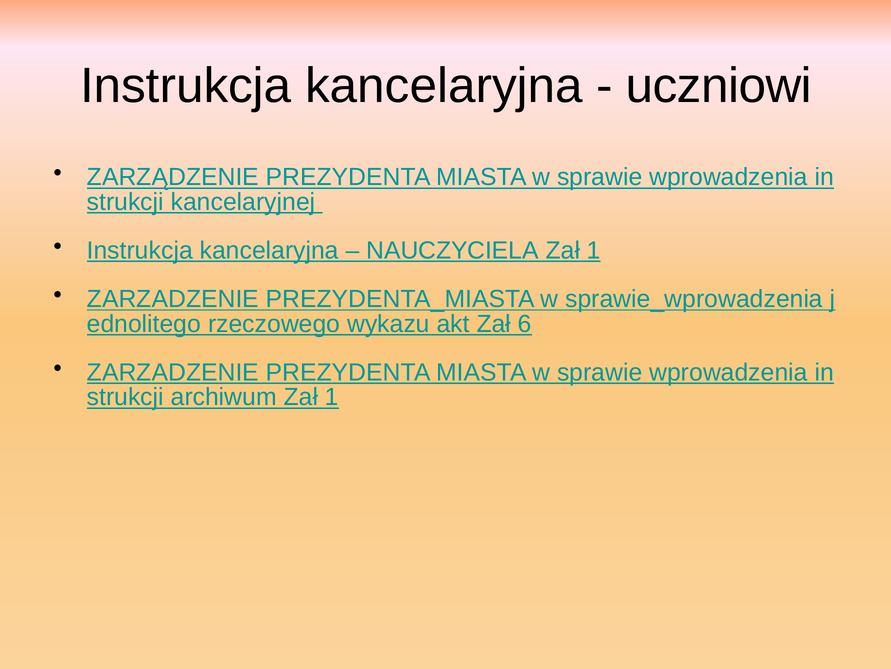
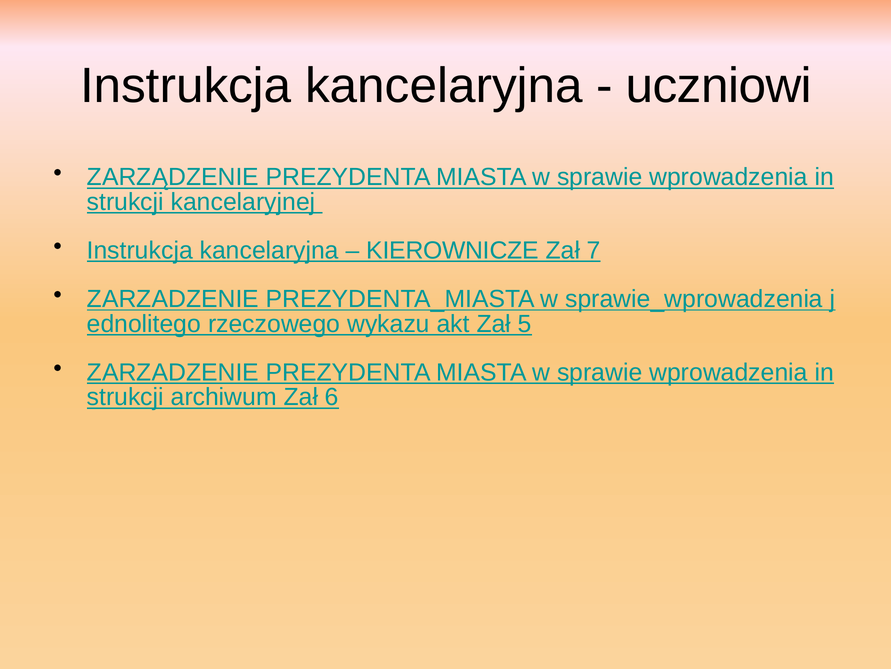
NAUCZYCIELA: NAUCZYCIELA -> KIEROWNICZE (453, 250)
1: 1 -> 7 (594, 250)
6: 6 -> 5 (525, 323)
archiwum Zał 1: 1 -> 6 (332, 397)
